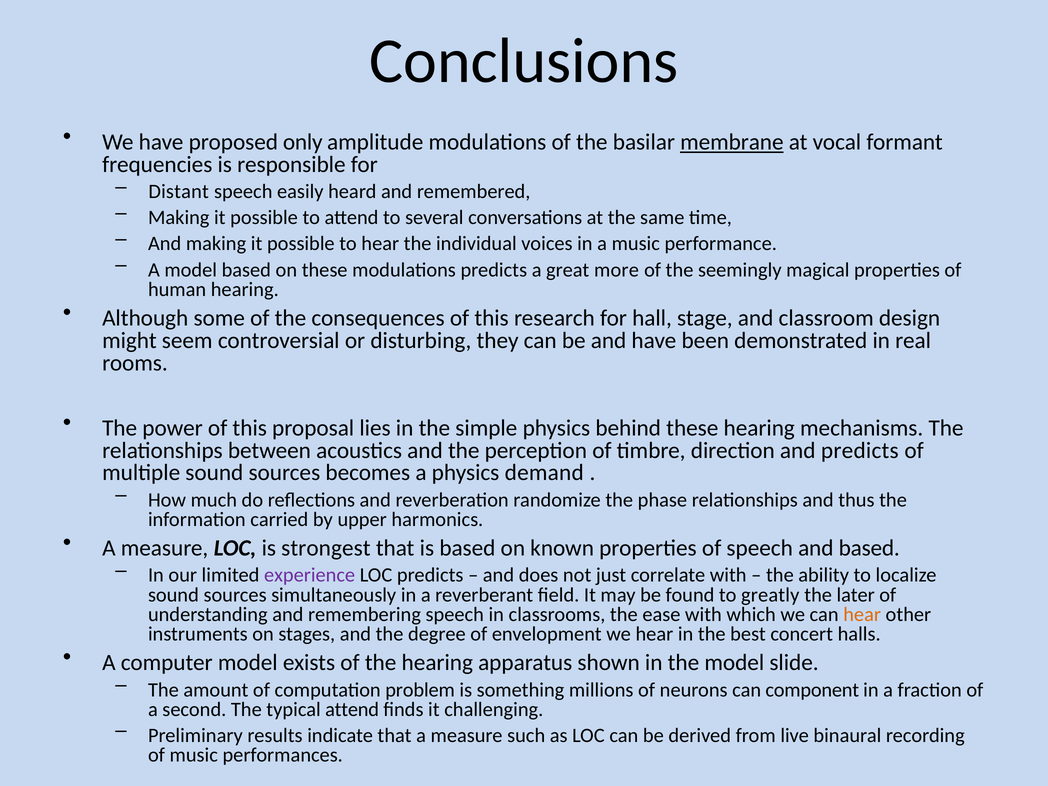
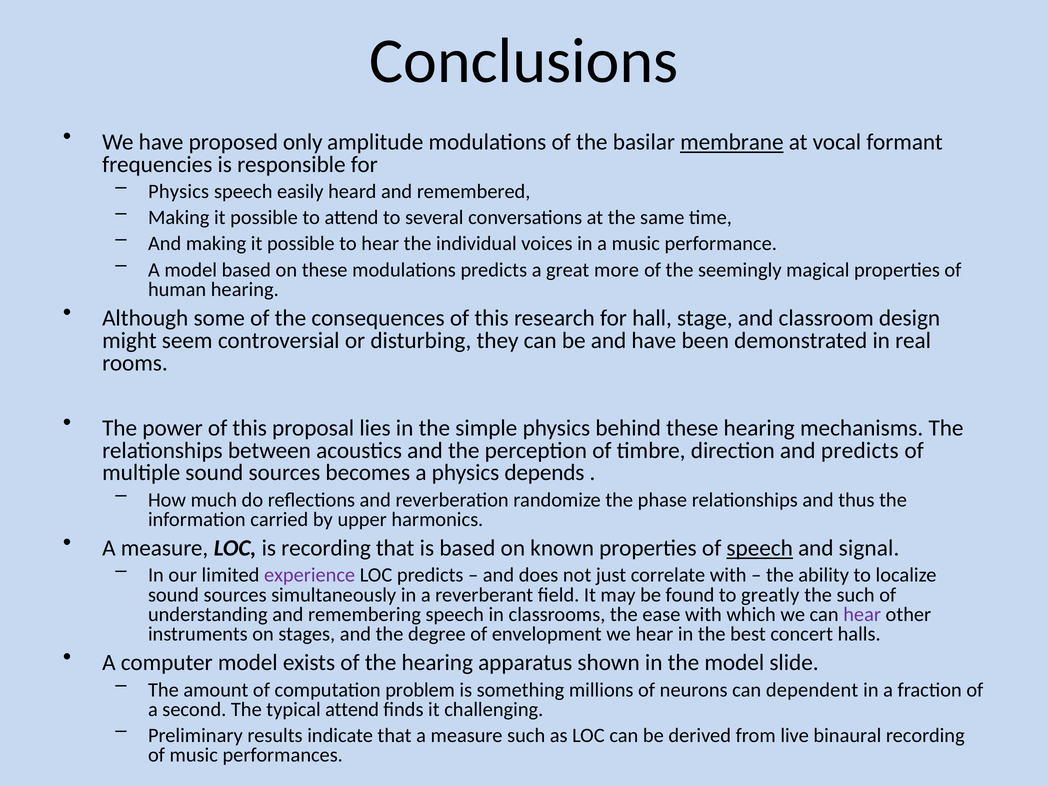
Distant: Distant -> Physics (179, 192)
demand: demand -> depends (544, 473)
is strongest: strongest -> recording (326, 548)
speech underline: none -> present (760, 548)
and based: based -> signal (869, 548)
the later: later -> such (856, 595)
hear colour: orange -> purple (862, 614)
component: component -> dependent (812, 690)
